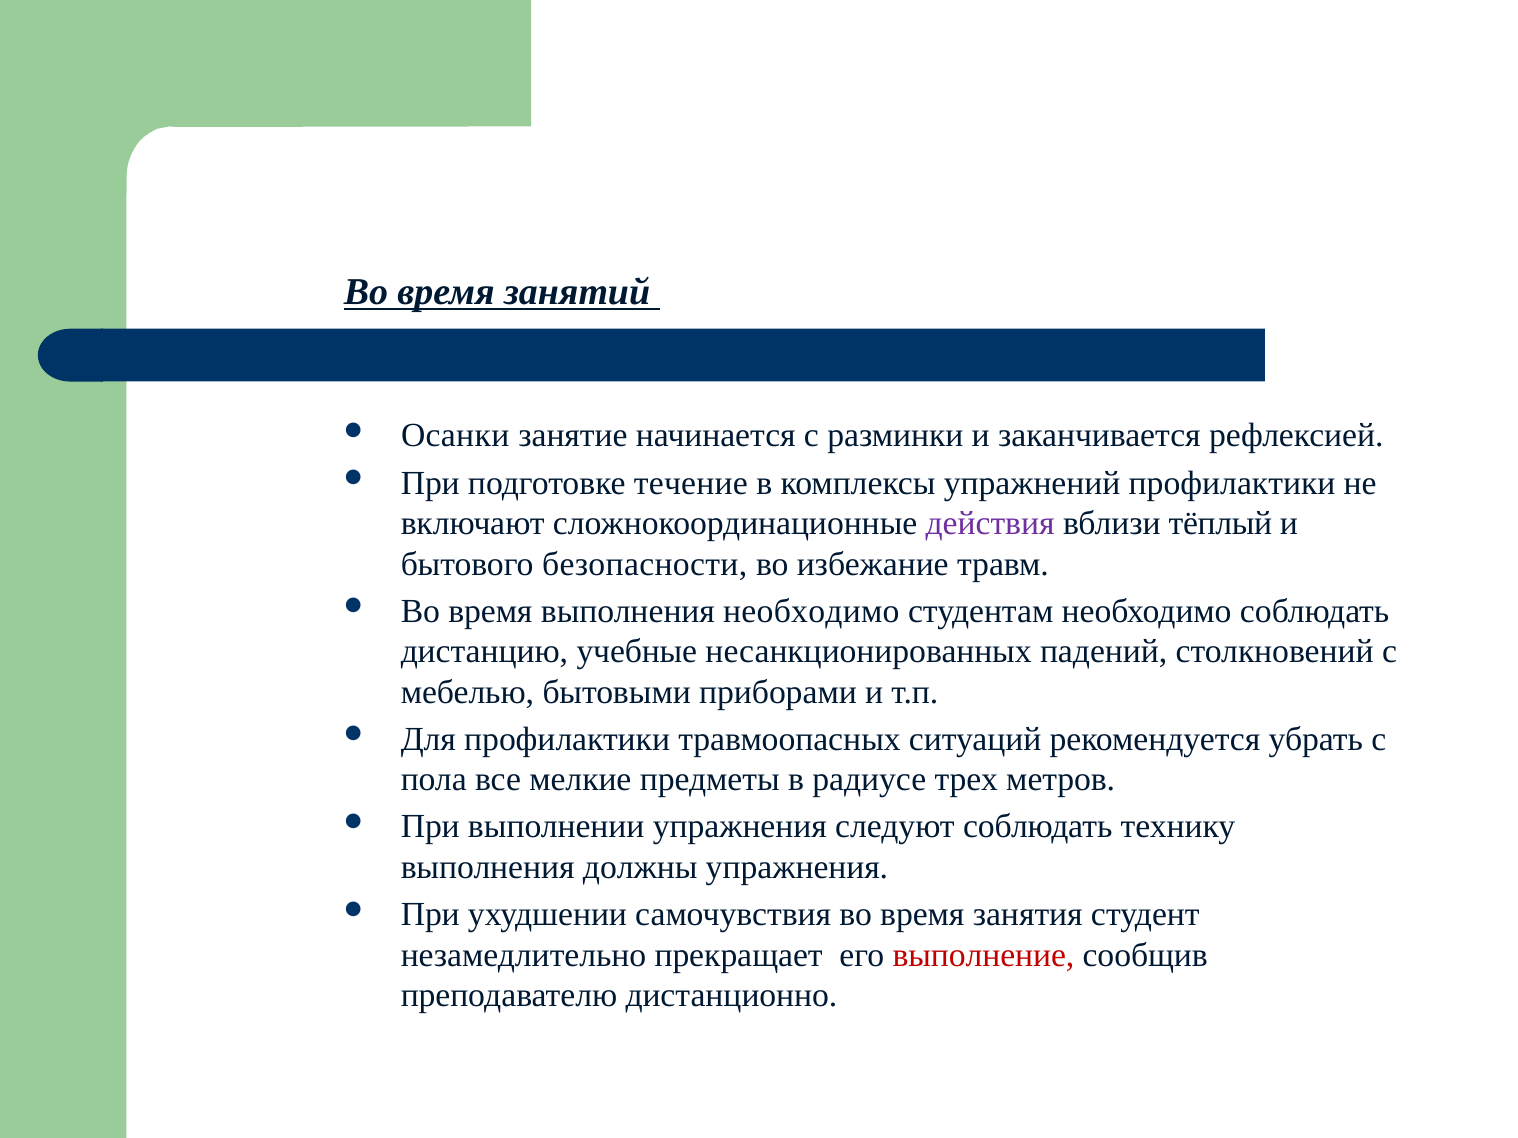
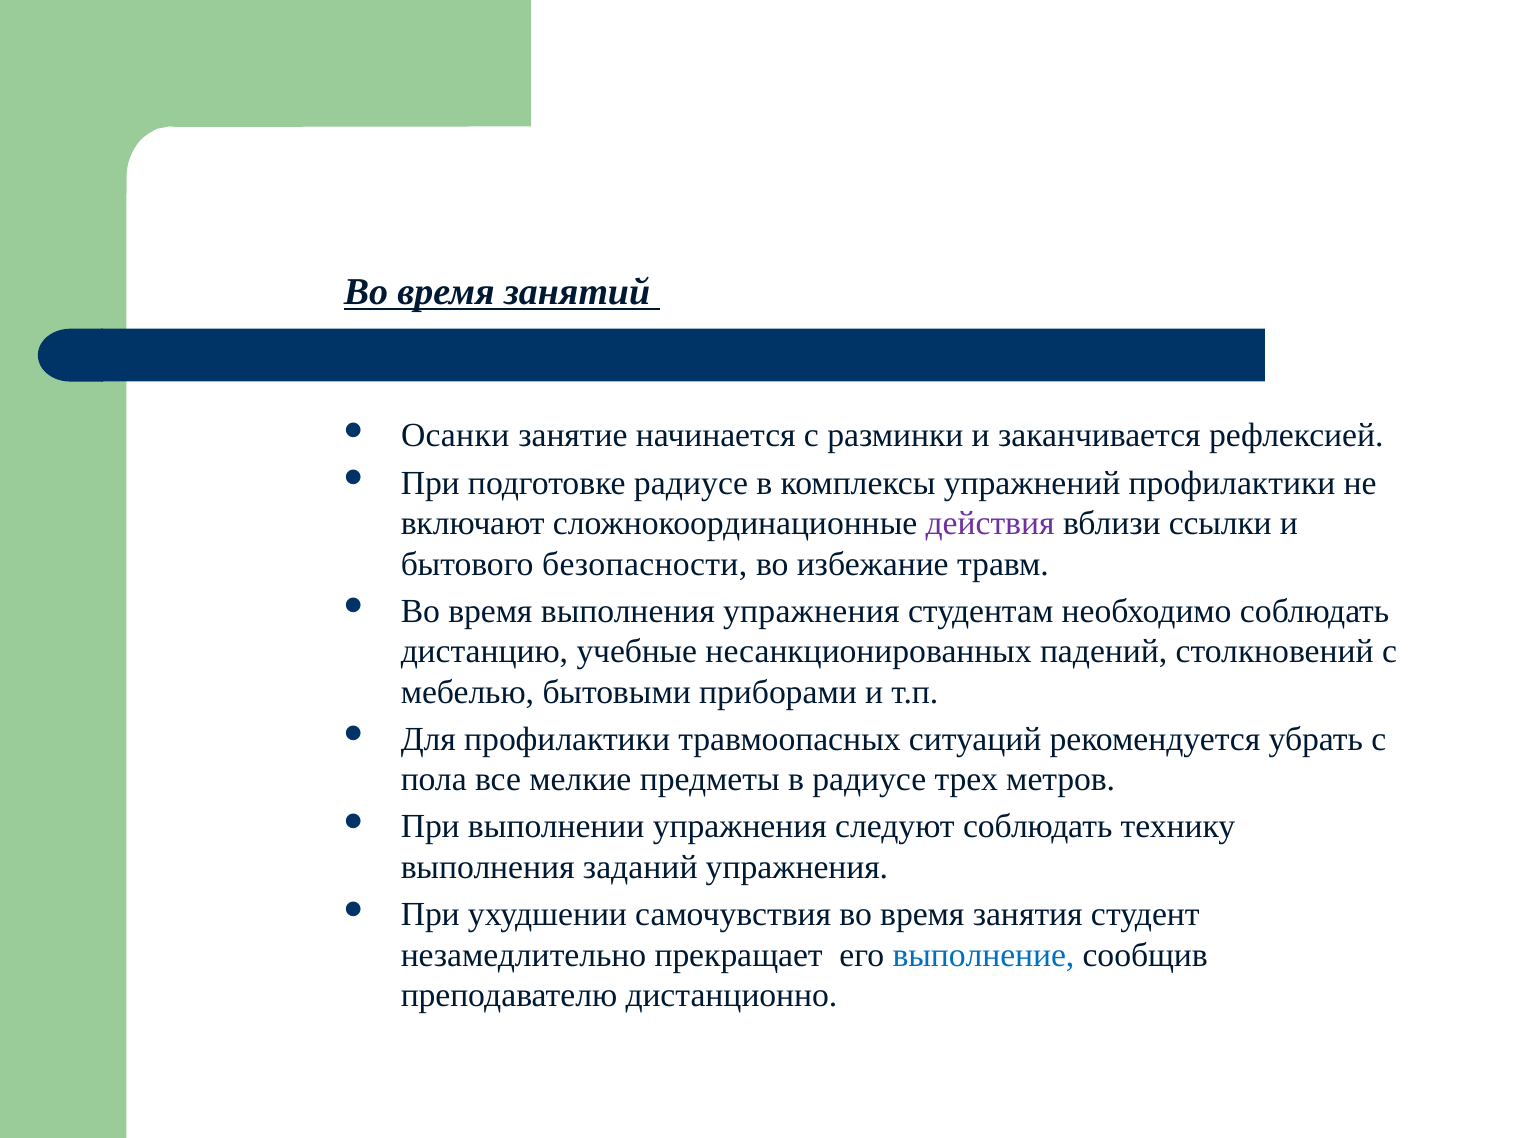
подготовке течение: течение -> радиусе (691, 483)
тёплый: тёплый -> ссылки (1220, 524)
выполнения необходимо: необходимо -> упражнения (811, 611)
должны: должны -> заданий (640, 868)
выполнение colour: red -> blue (983, 955)
